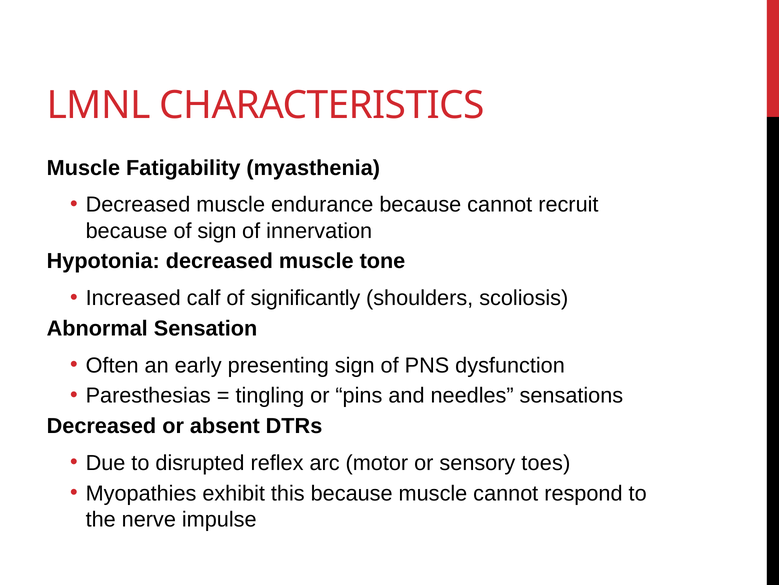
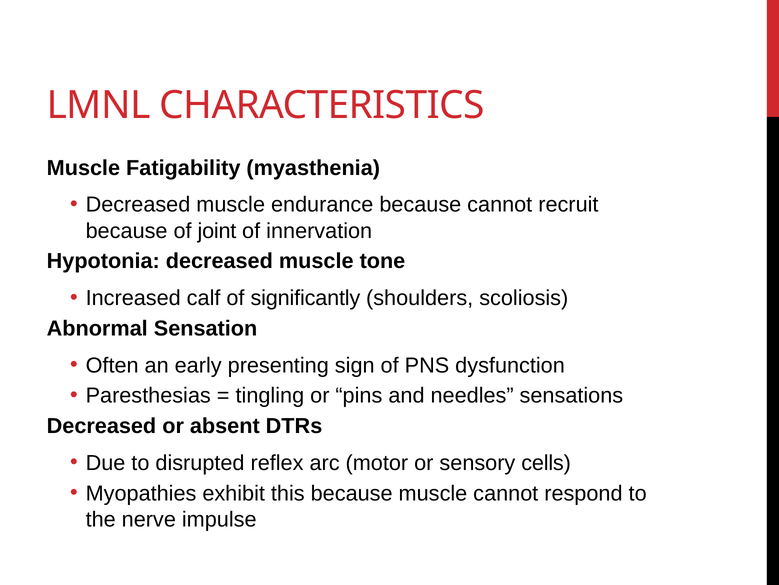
of sign: sign -> joint (217, 231)
toes: toes -> cells (546, 462)
